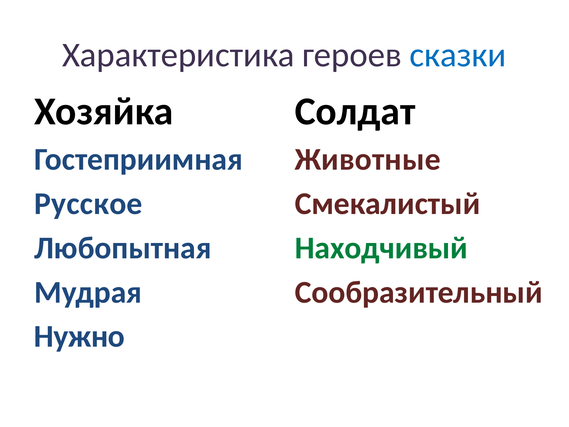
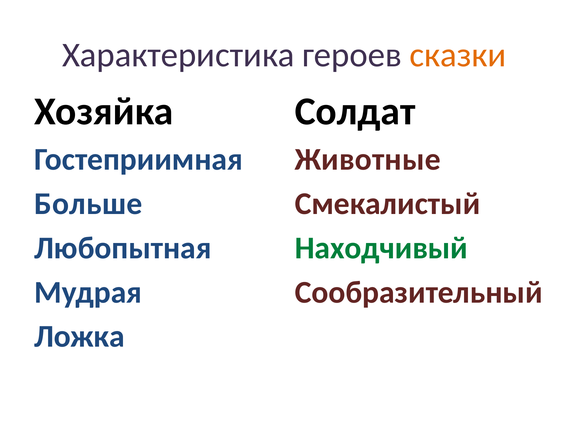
сказки colour: blue -> orange (458, 55)
Русское: Русское -> Больше (88, 204)
Нужно: Нужно -> Ложка (79, 336)
